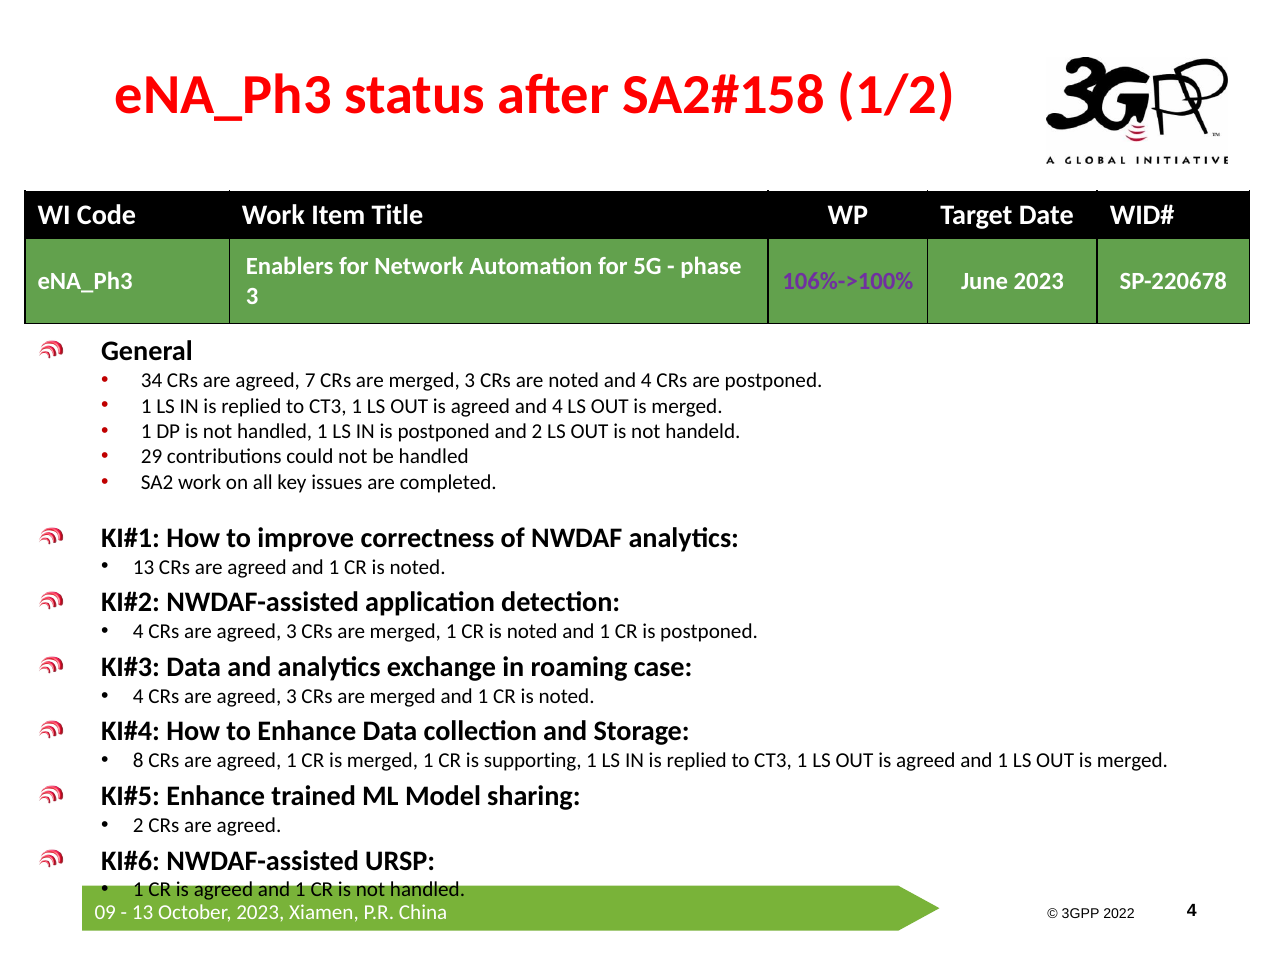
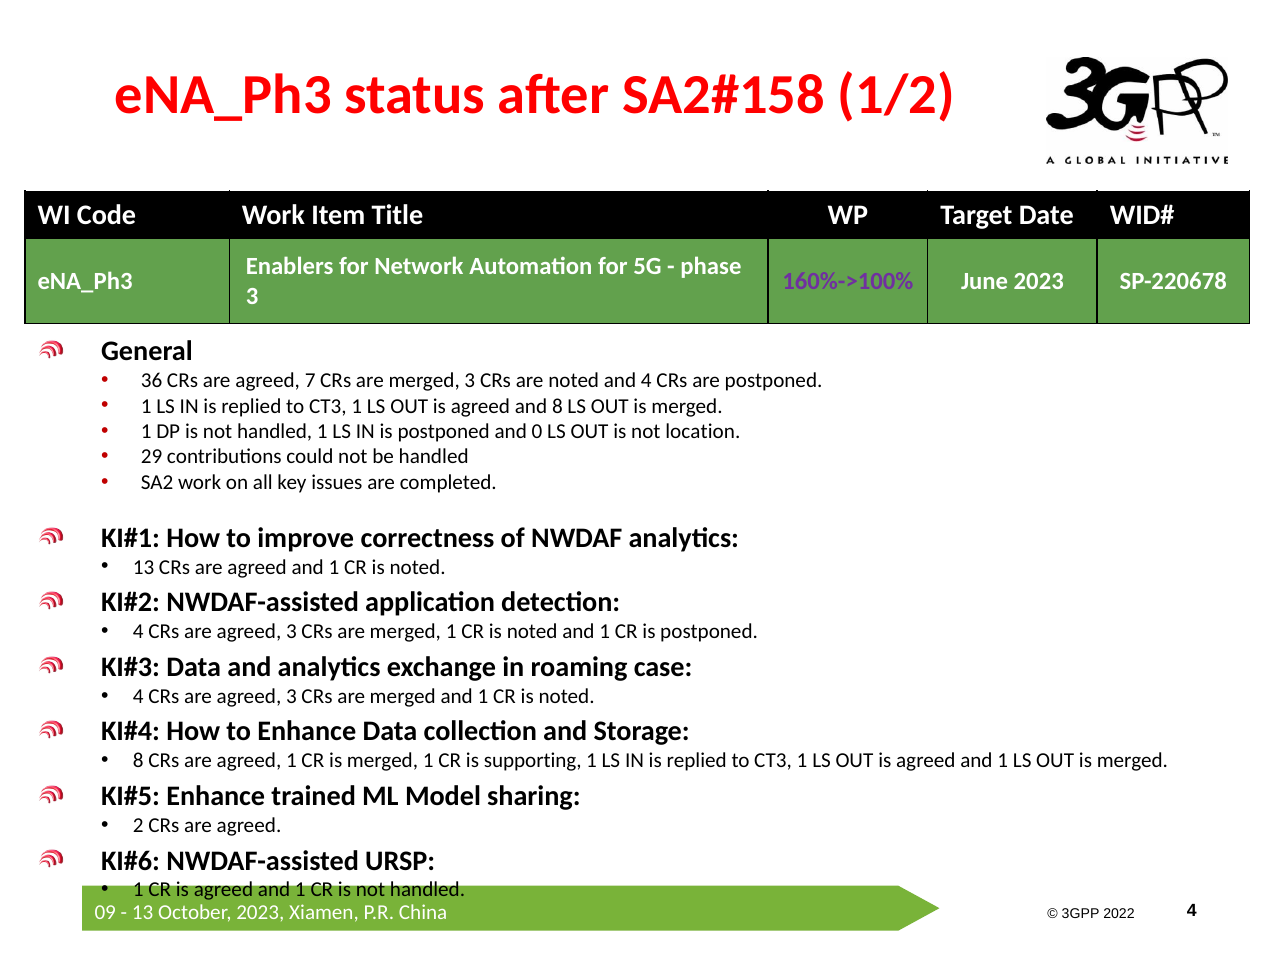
106%->100%: 106%->100% -> 160%->100% (848, 282)
34: 34 -> 36 (152, 381)
agreed and 4: 4 -> 8 (557, 406)
and 2: 2 -> 0 (537, 432)
handeld: handeld -> location (703, 432)
